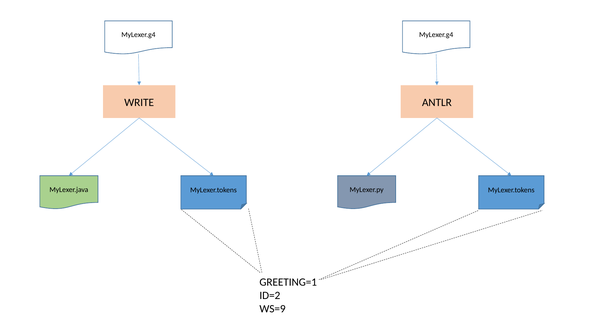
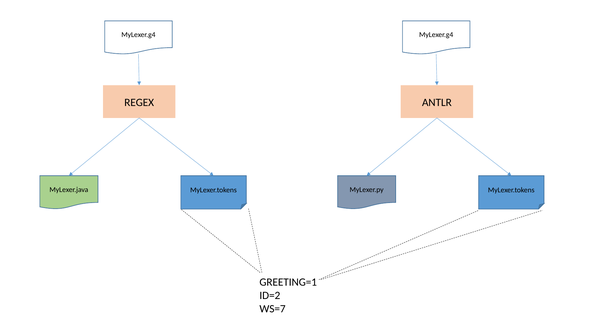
WRITE: WRITE -> REGEX (139, 102)
WS=9: WS=9 -> WS=7 (273, 309)
